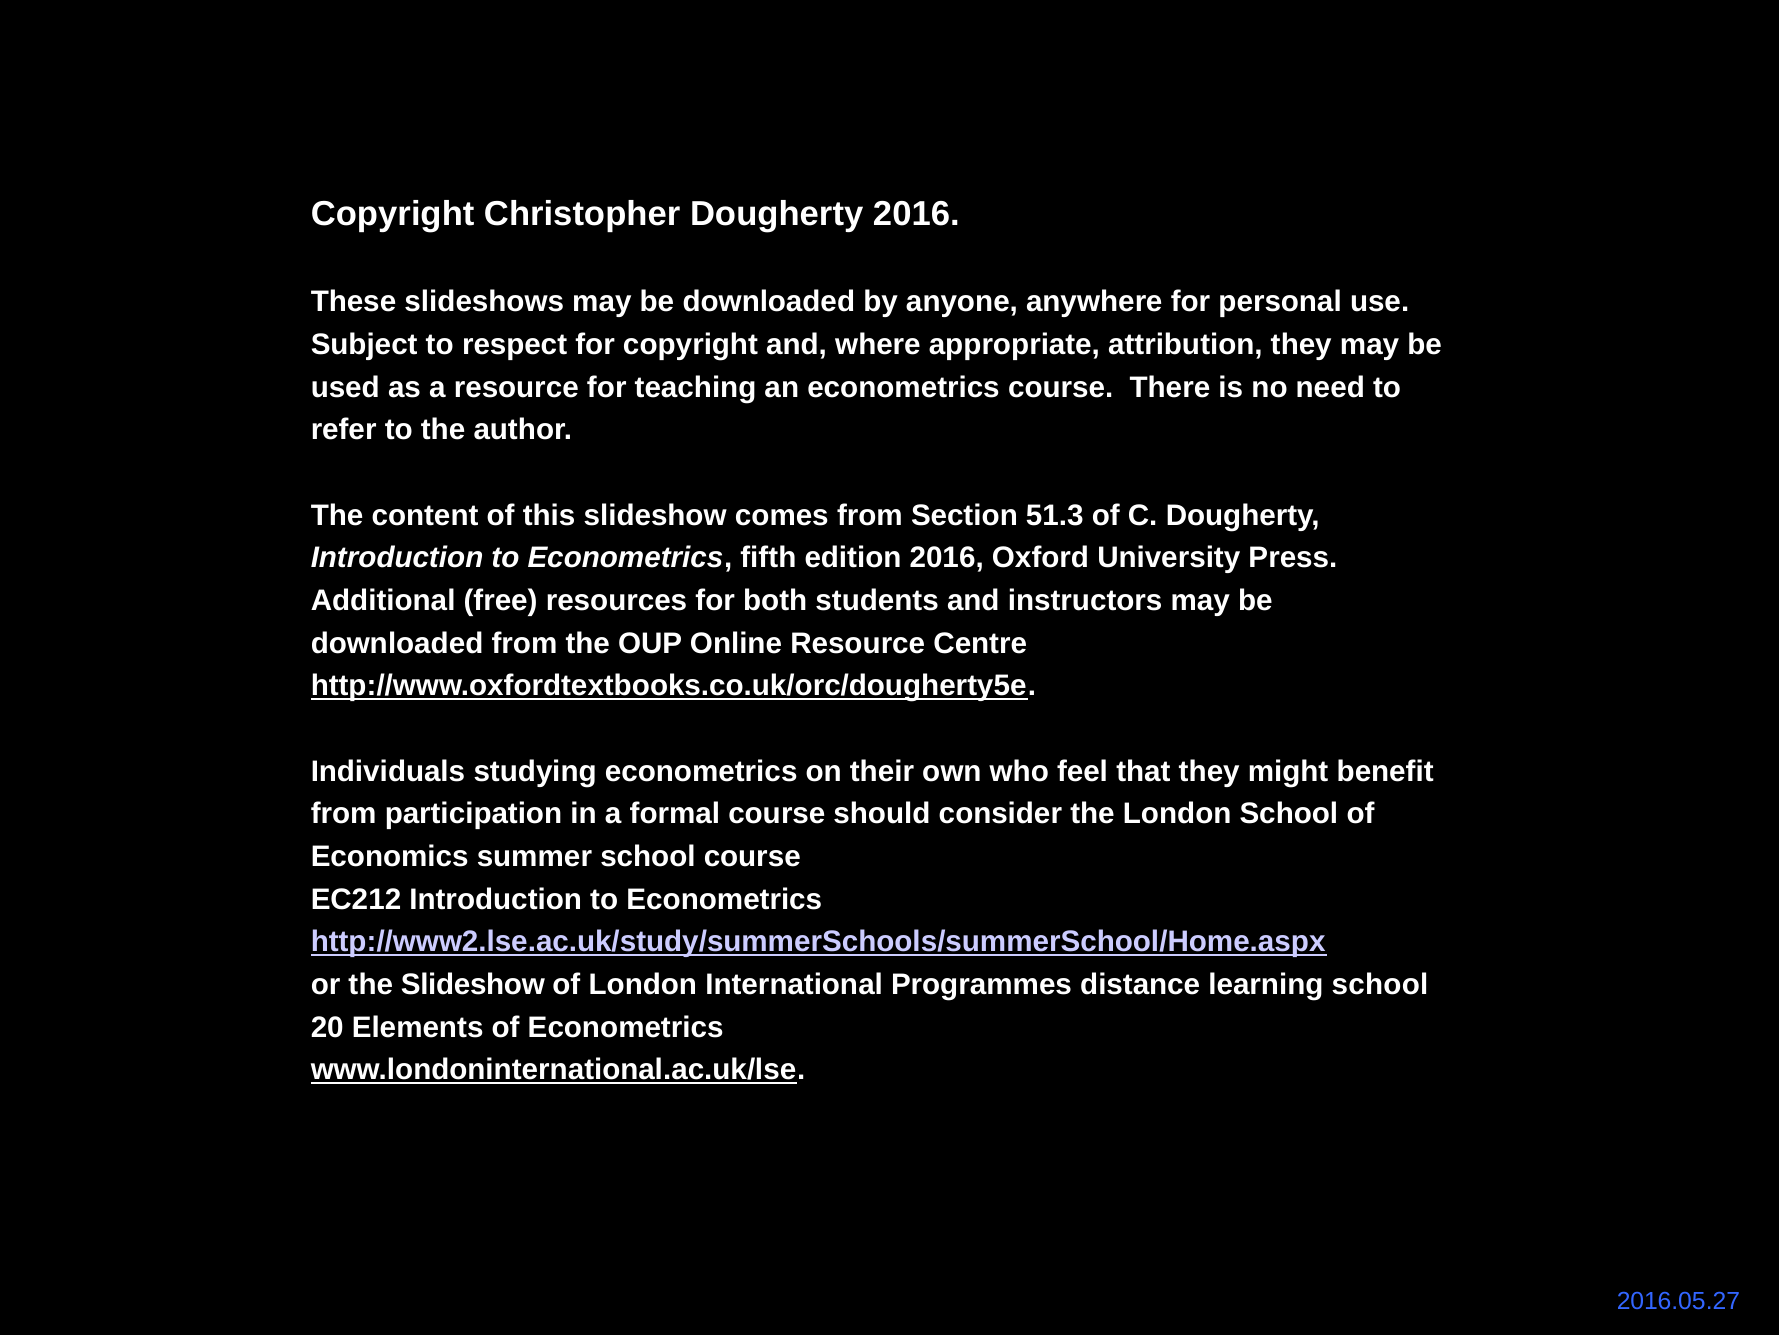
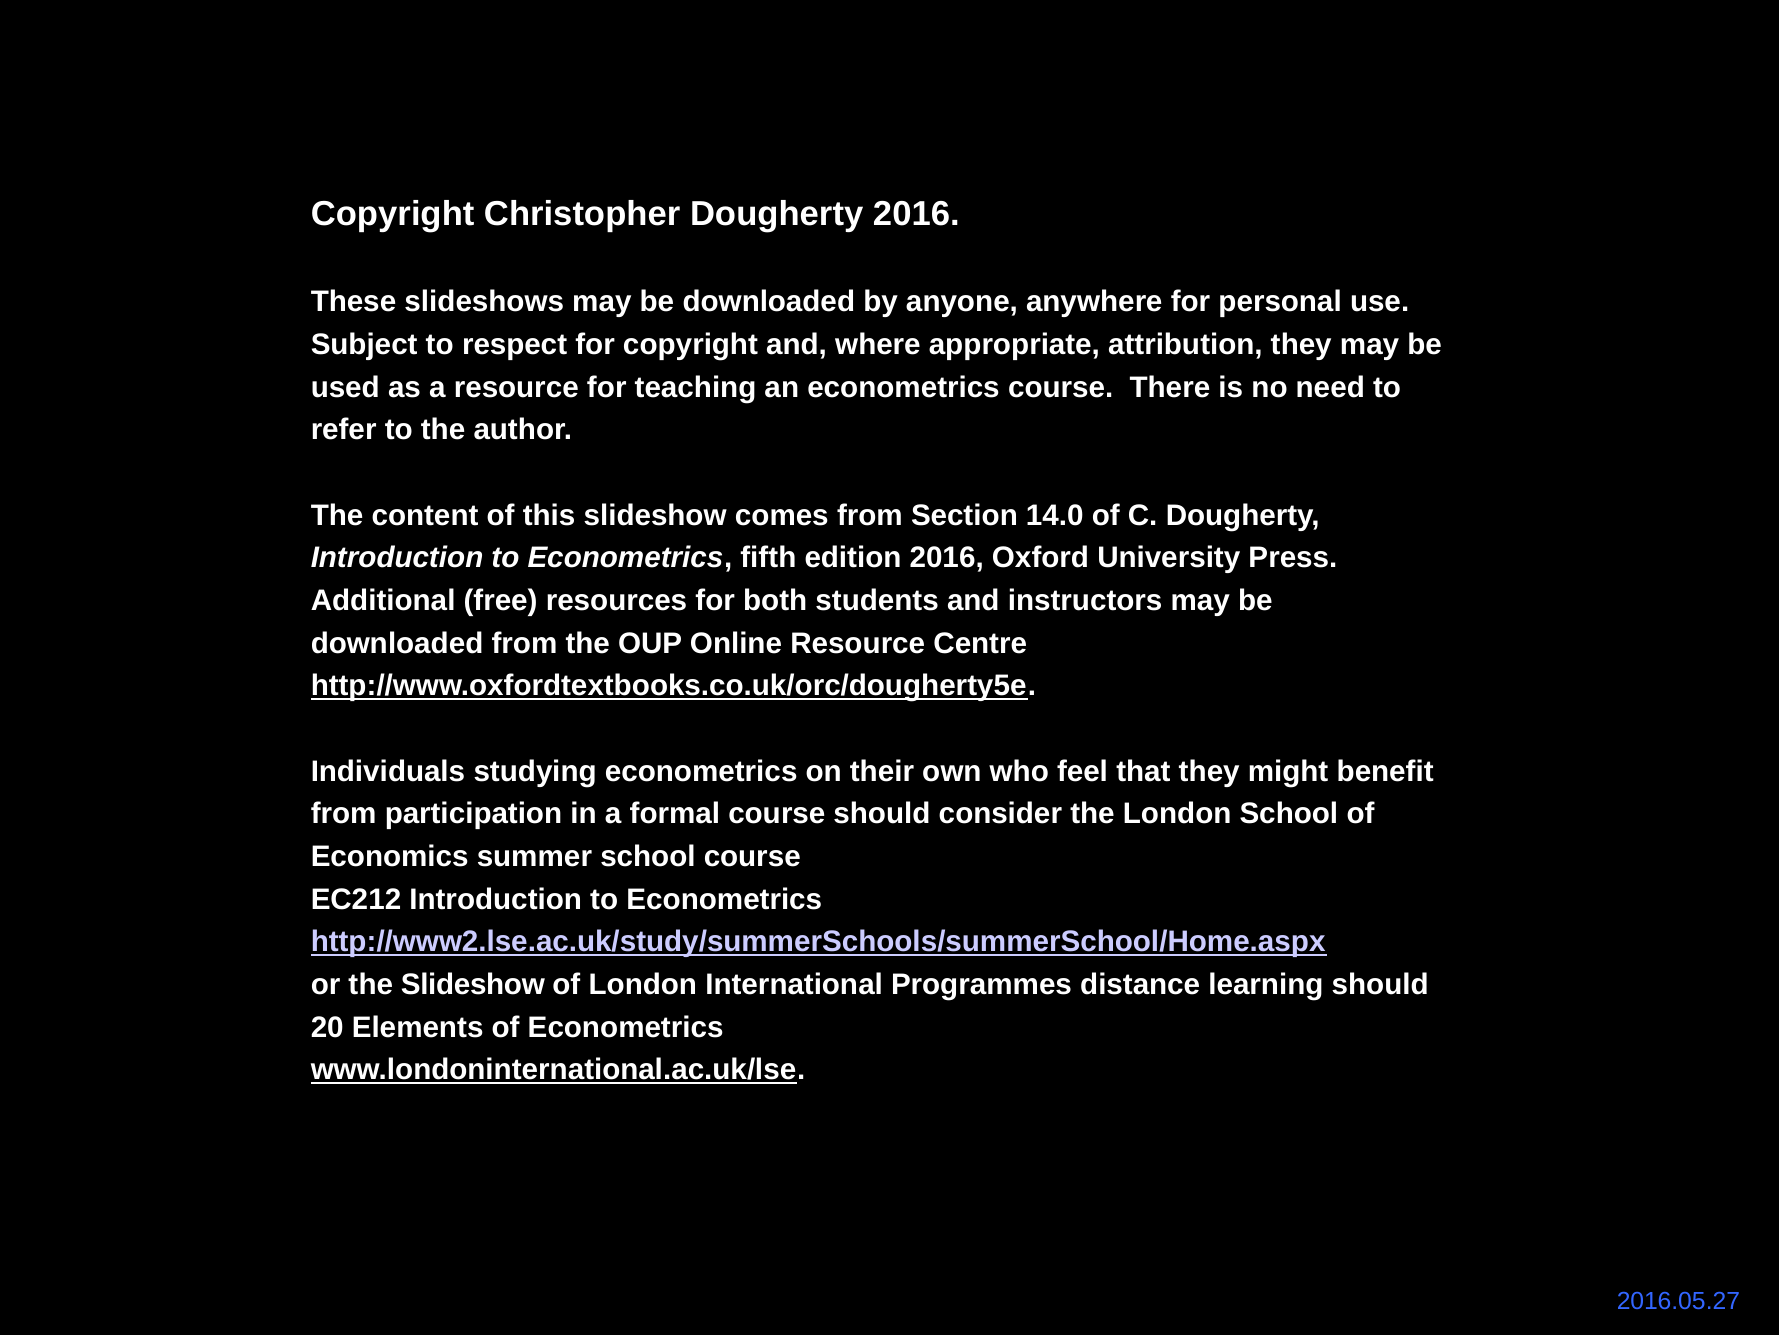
51.3: 51.3 -> 14.0 (1055, 515)
learning school: school -> should (1380, 984)
